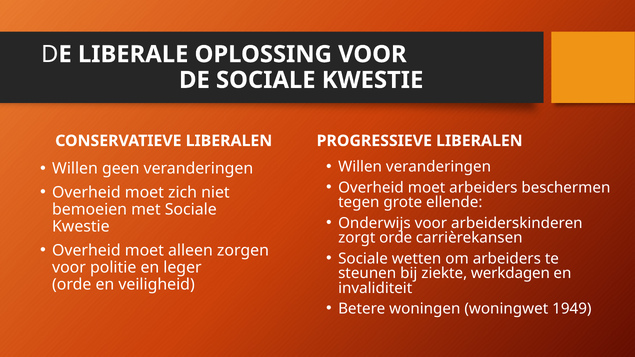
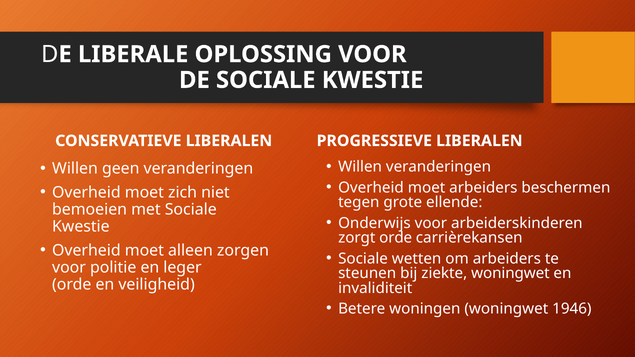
ziekte werkdagen: werkdagen -> woningwet (510, 273)
1949: 1949 -> 1946 (572, 309)
